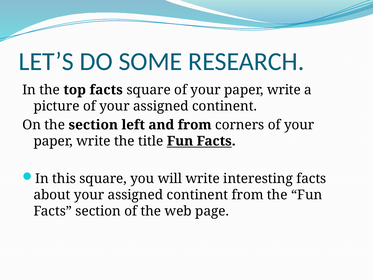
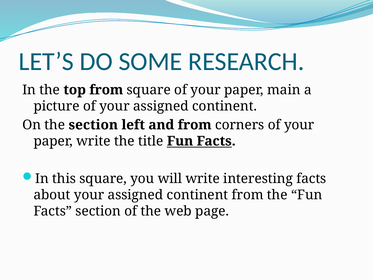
top facts: facts -> from (106, 90)
write: write -> main (284, 90)
